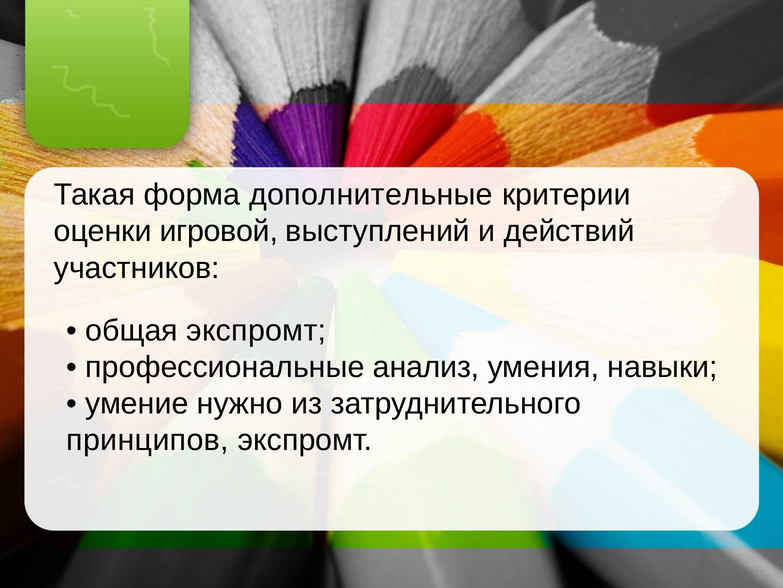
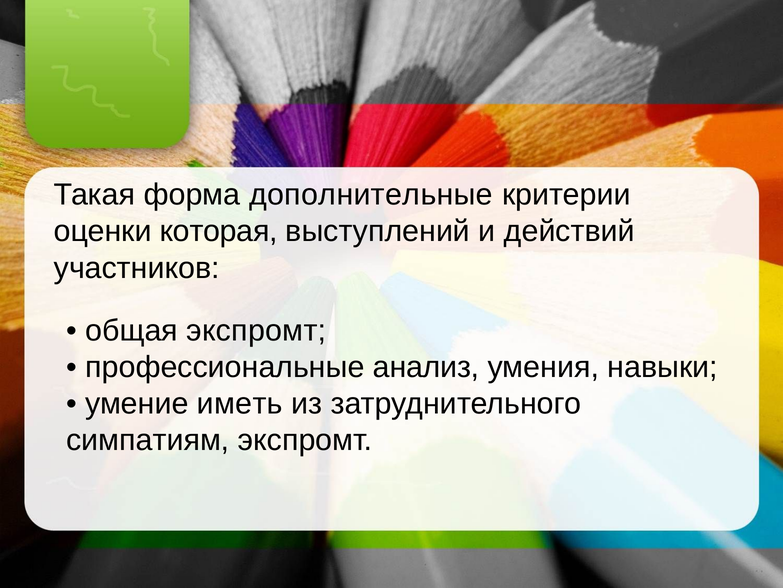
игровой: игровой -> которая (219, 231)
нужно: нужно -> иметь (240, 403)
принципов: принципов -> симпатиям (148, 440)
